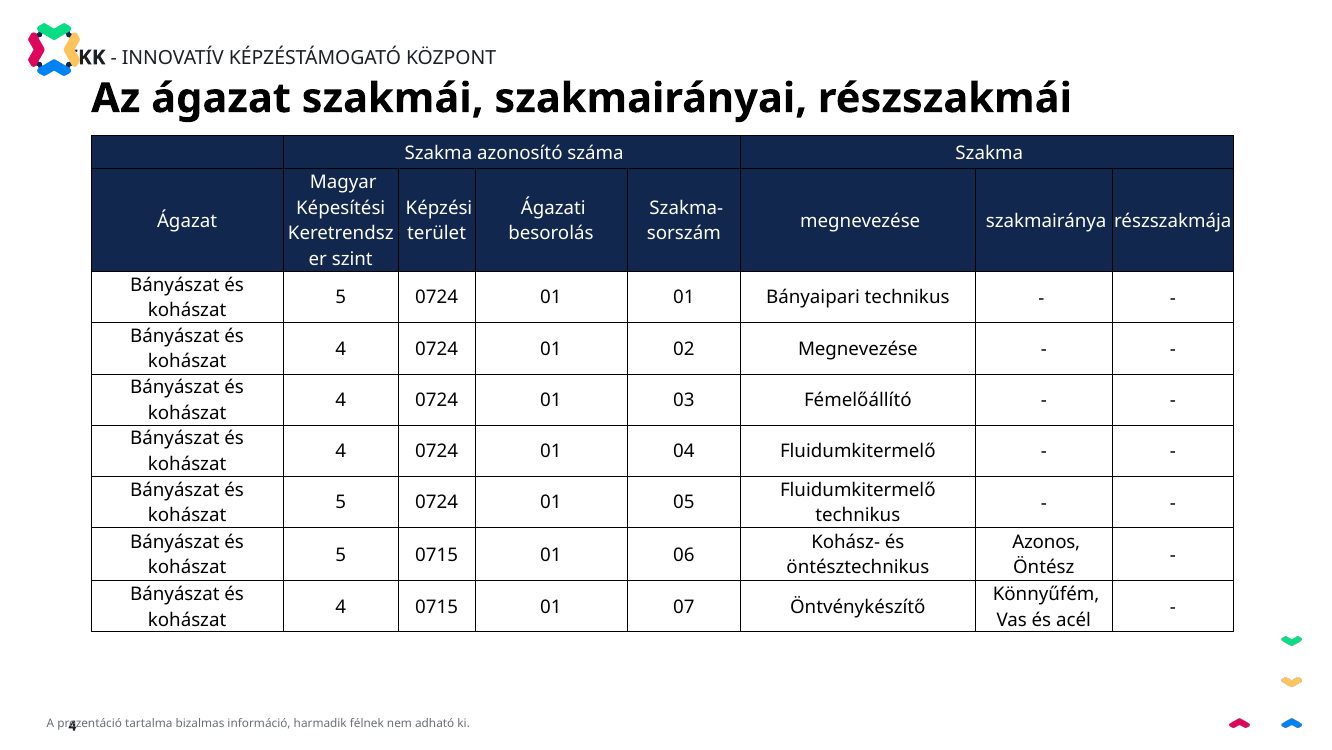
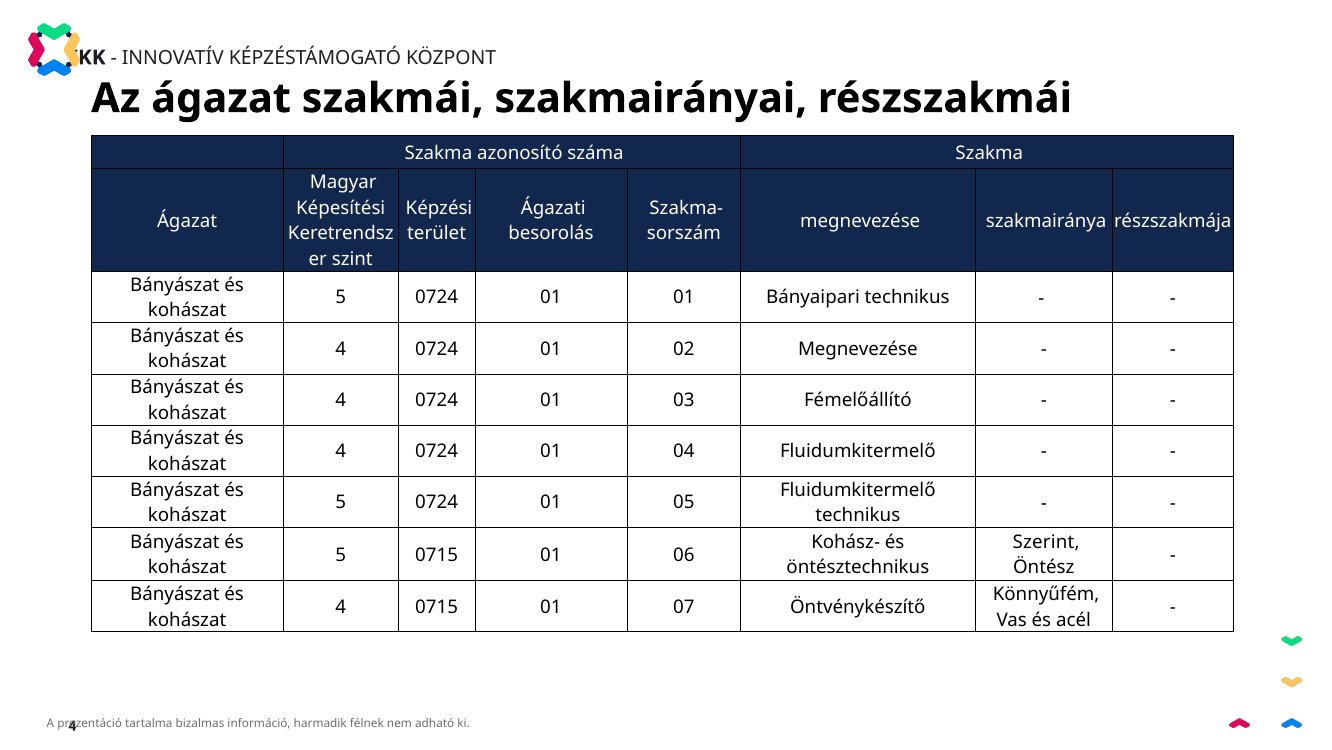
Azonos: Azonos -> Szerint (1046, 542)
